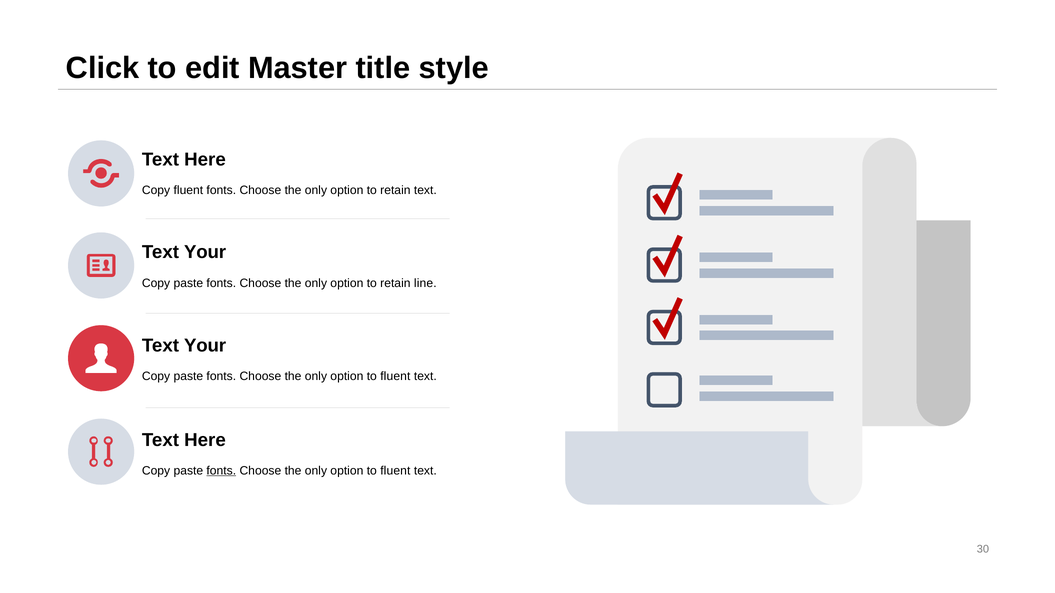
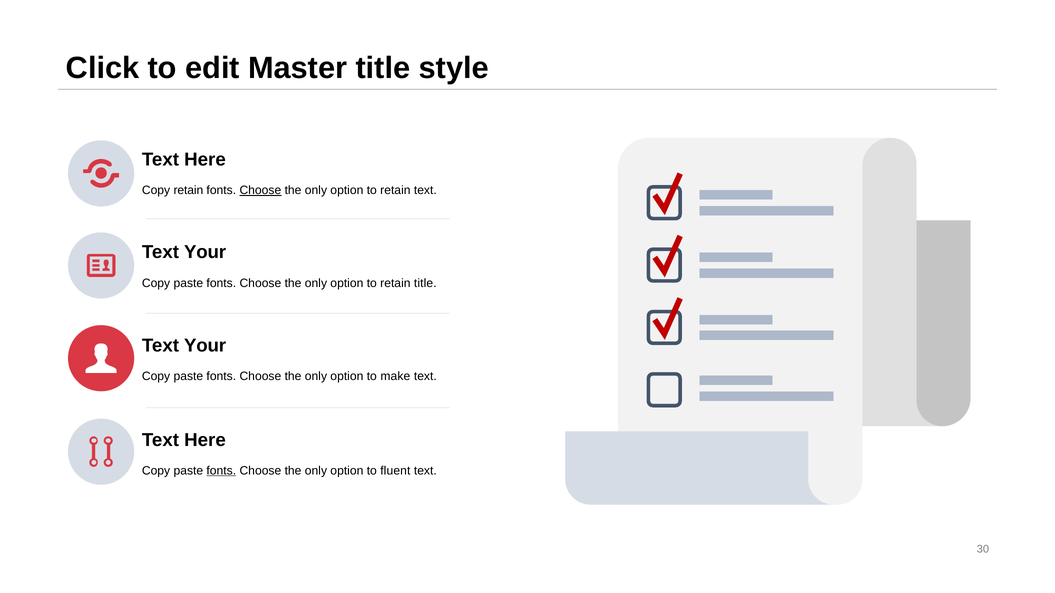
Copy fluent: fluent -> retain (188, 190)
Choose underline: none -> present (260, 190)
retain line: line -> title (425, 283)
fluent: fluent -> make (395, 377)
